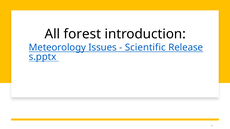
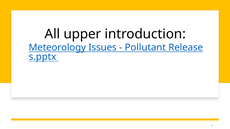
forest: forest -> upper (82, 34)
Scientific: Scientific -> Pollutant (145, 48)
